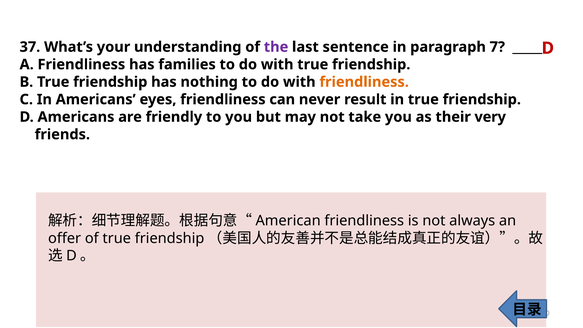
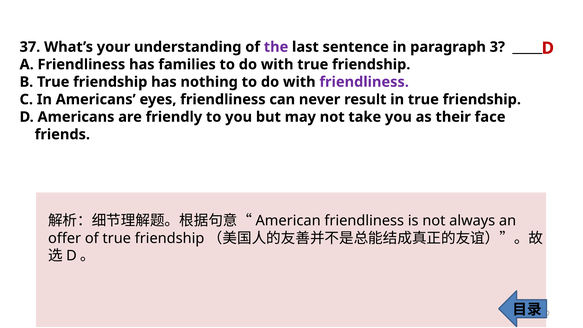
7: 7 -> 3 (497, 47)
friendliness colour: orange -> purple (364, 82)
very: very -> face (490, 117)
